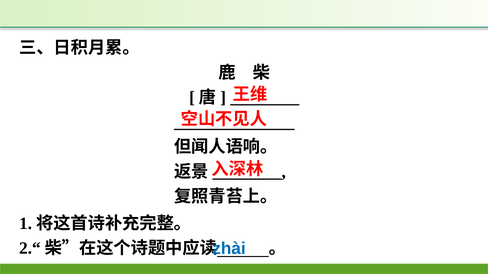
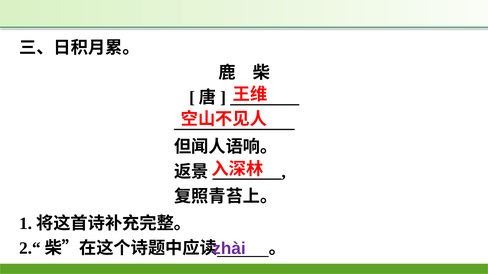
zhài colour: blue -> purple (229, 249)
